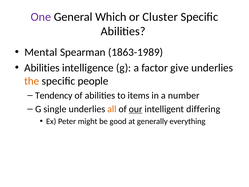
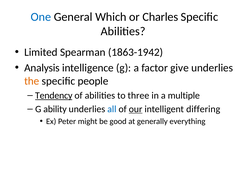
One colour: purple -> blue (41, 17)
Cluster: Cluster -> Charles (160, 17)
Mental: Mental -> Limited (41, 52)
1863-1989: 1863-1989 -> 1863-1942 (136, 52)
Abilities: Abilities -> Analysis (42, 68)
Tendency underline: none -> present (54, 95)
items: items -> three (138, 95)
number: number -> multiple (184, 95)
single: single -> ability (55, 109)
all colour: orange -> blue (112, 109)
